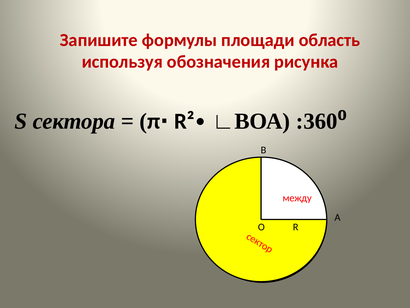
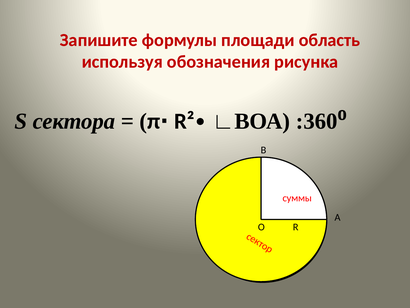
между: между -> суммы (297, 198)
